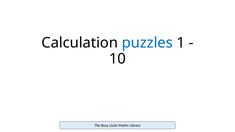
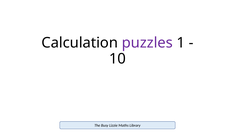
puzzles colour: blue -> purple (147, 43)
